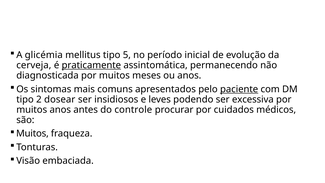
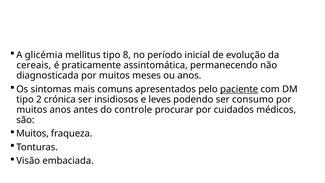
5: 5 -> 8 (127, 55)
cerveja: cerveja -> cereais (34, 65)
praticamente underline: present -> none (91, 65)
dosear: dosear -> crónica (60, 99)
excessiva: excessiva -> consumo (253, 99)
